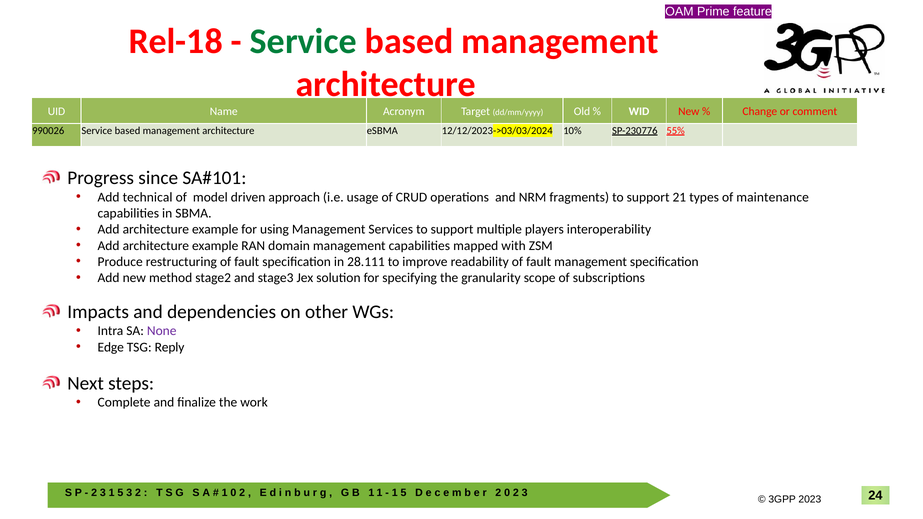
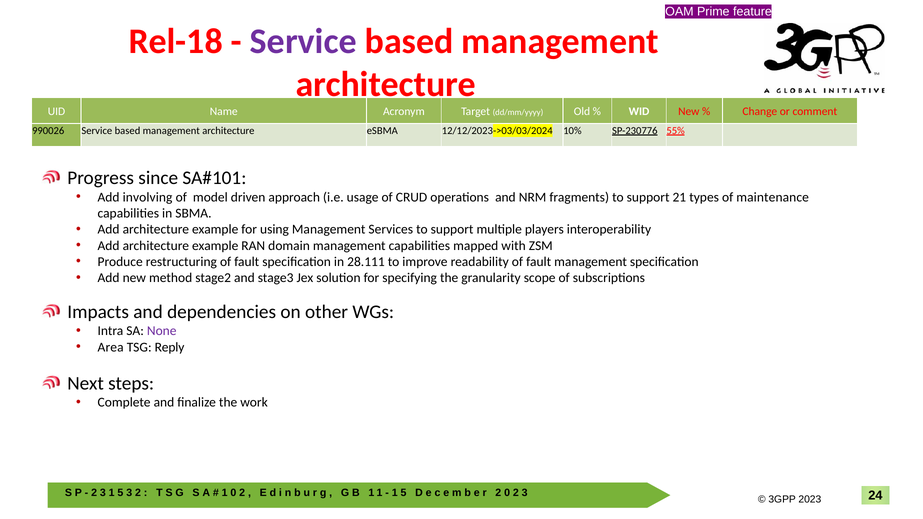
Service colour: green -> purple (303, 41)
technical: technical -> involving (148, 197)
Edge: Edge -> Area (111, 347)
